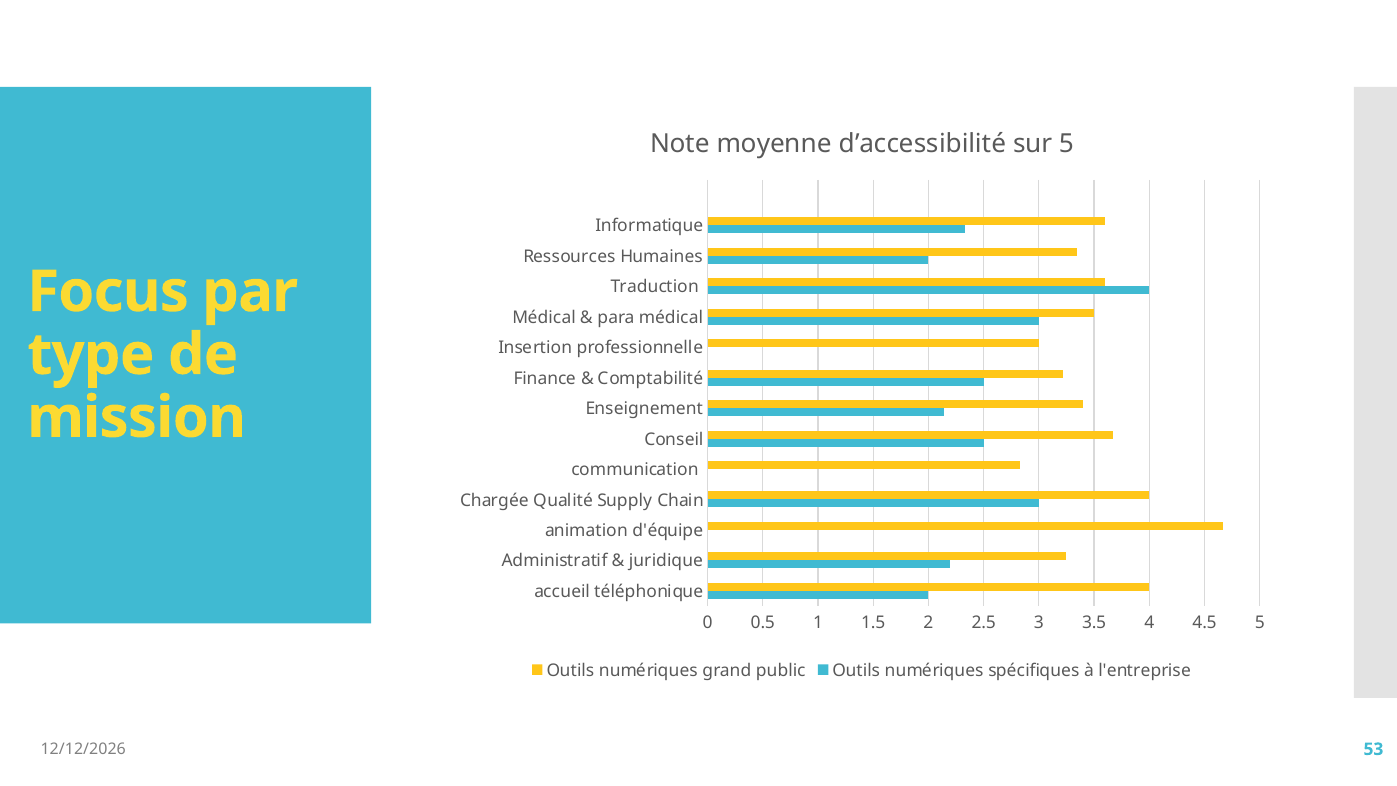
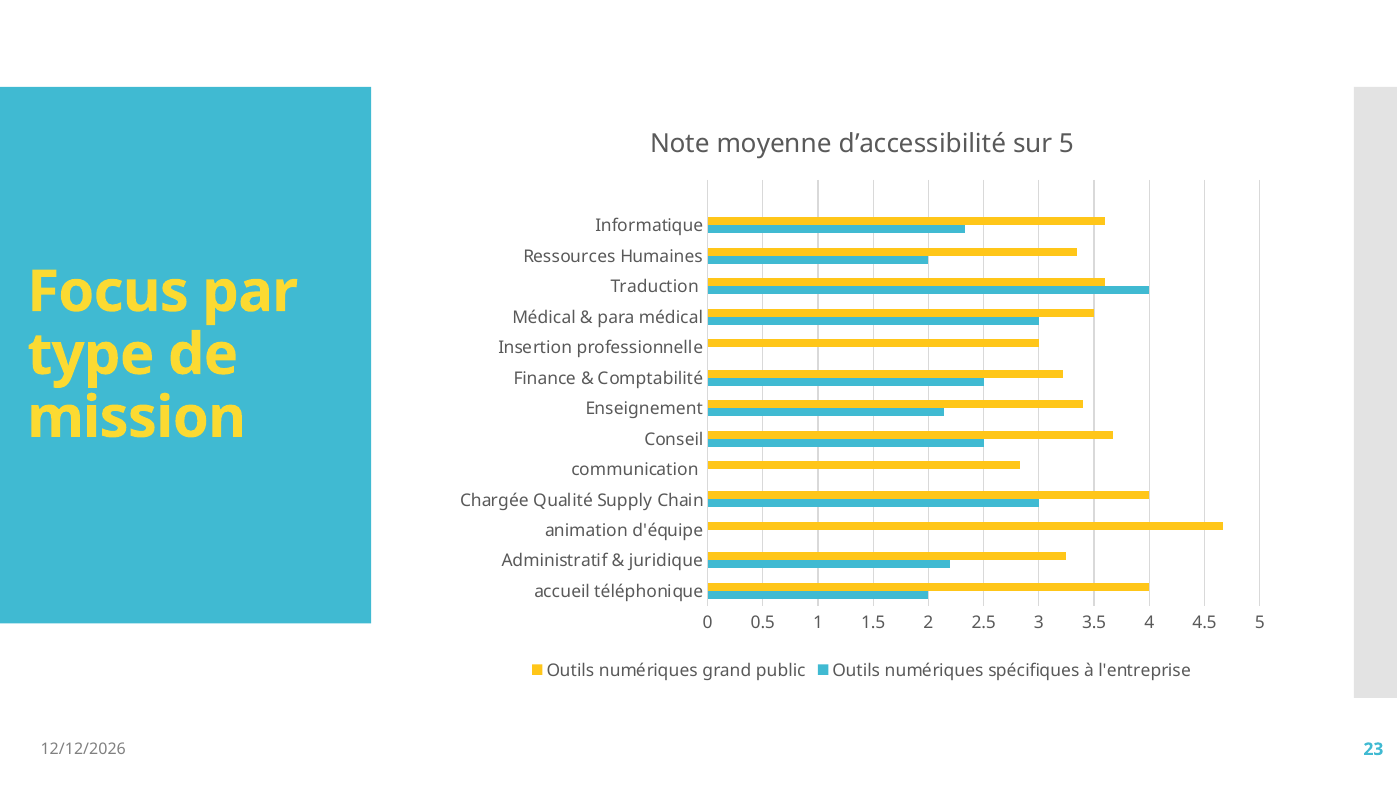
53: 53 -> 23 (1373, 749)
